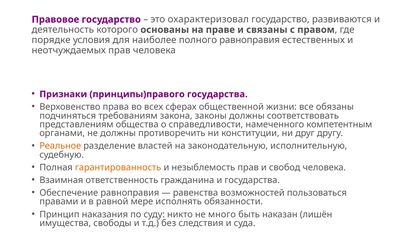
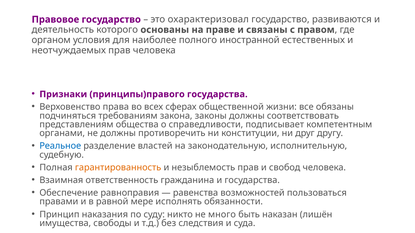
порядке: порядке -> органом (51, 40)
полного равноправия: равноправия -> иностранной (250, 40)
намеченного: намеченного -> подписывает (275, 125)
Реальное colour: orange -> blue (60, 146)
